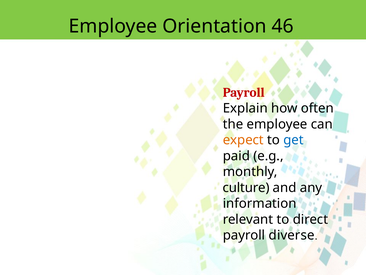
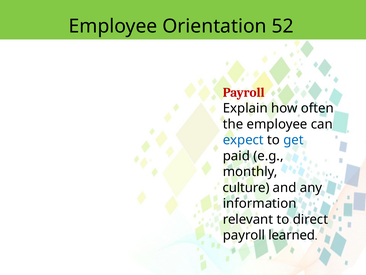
46: 46 -> 52 (283, 26)
expect colour: orange -> blue (243, 140)
diverse: diverse -> learned (292, 235)
